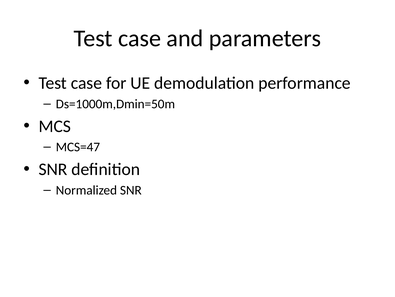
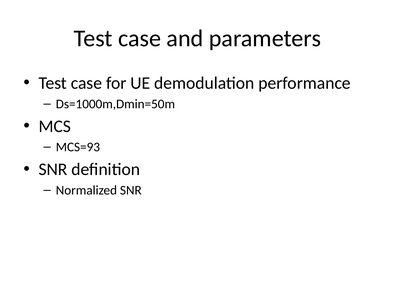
MCS=47: MCS=47 -> MCS=93 (78, 147)
